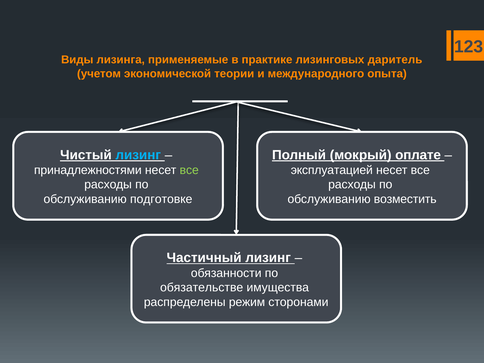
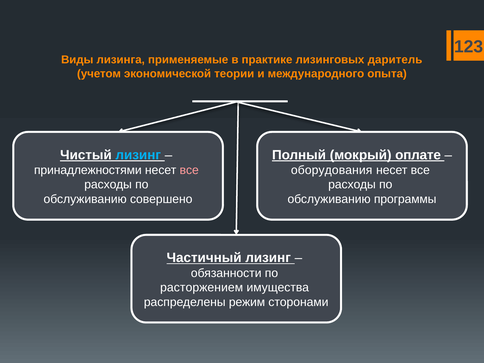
все colour: light green -> pink (189, 170)
эксплуатацией: эксплуатацией -> оборудования (332, 170)
подготовке: подготовке -> совершено (161, 199)
возместить: возместить -> программы (405, 199)
обязательстве: обязательстве -> расторжением (202, 288)
